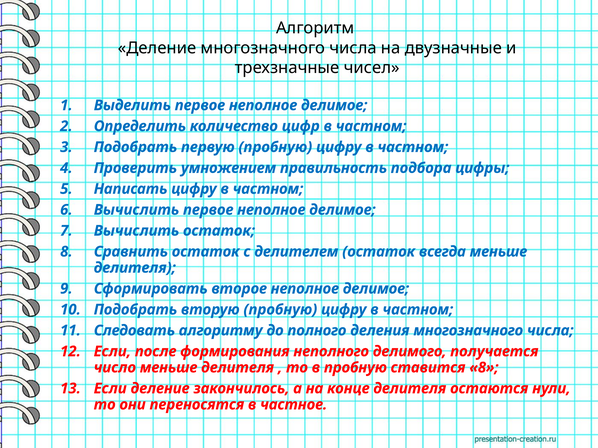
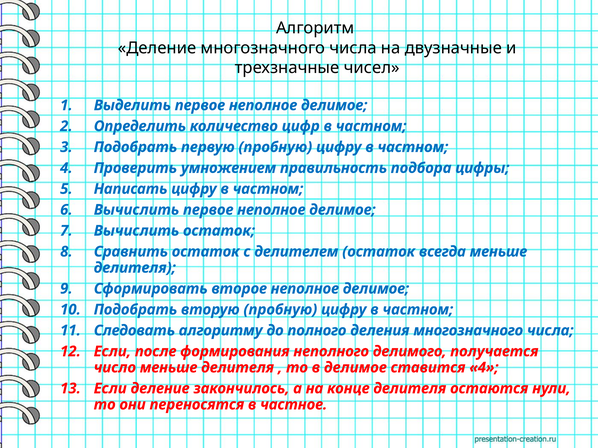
в пробную: пробную -> делимое (355, 368)
ставится 8: 8 -> 4 (484, 368)
